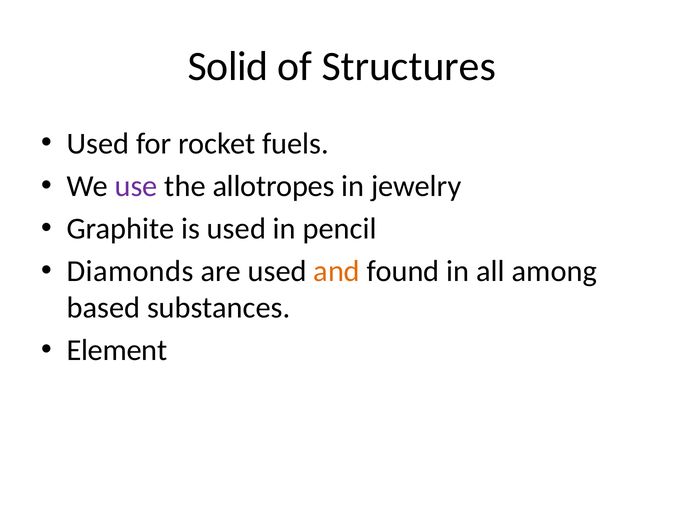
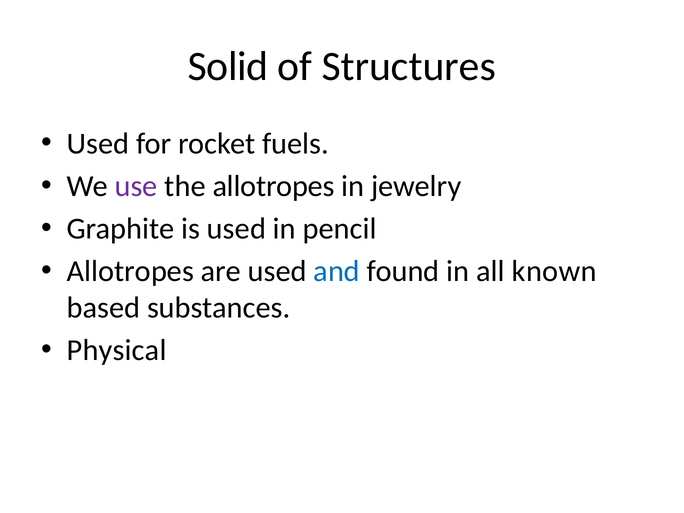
Diamonds: Diamonds -> Allotropes (130, 271)
and colour: orange -> blue (337, 271)
among: among -> known (554, 271)
Element: Element -> Physical (117, 350)
